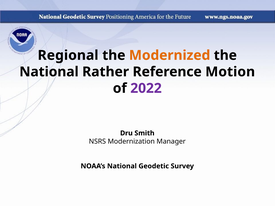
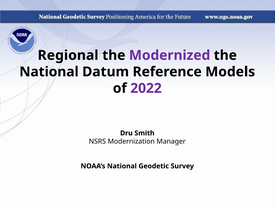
Modernized colour: orange -> purple (170, 55)
Rather: Rather -> Datum (106, 72)
Motion: Motion -> Models (230, 72)
